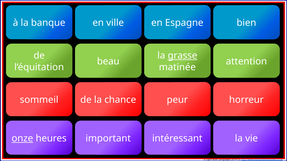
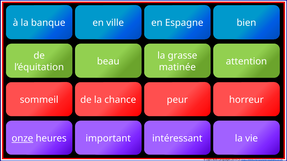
grasse underline: present -> none (182, 56)
